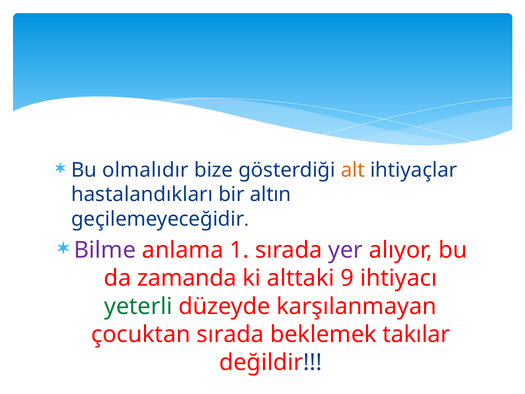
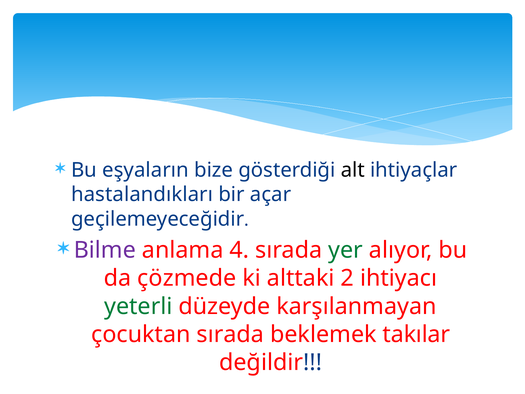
olmalıdır: olmalıdır -> eşyaların (146, 170)
alt colour: orange -> black (353, 170)
altın: altın -> açar (271, 194)
1: 1 -> 4 (239, 250)
yer colour: purple -> green (346, 250)
zamanda: zamanda -> çözmede (187, 278)
9: 9 -> 2 (347, 278)
